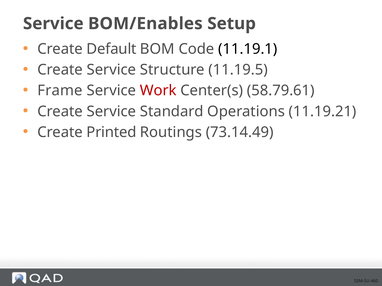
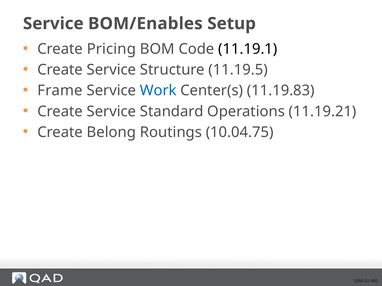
Default: Default -> Pricing (111, 49)
Work colour: red -> blue (158, 91)
58.79.61: 58.79.61 -> 11.19.83 (281, 91)
Printed: Printed -> Belong (111, 132)
73.14.49: 73.14.49 -> 10.04.75 (240, 132)
